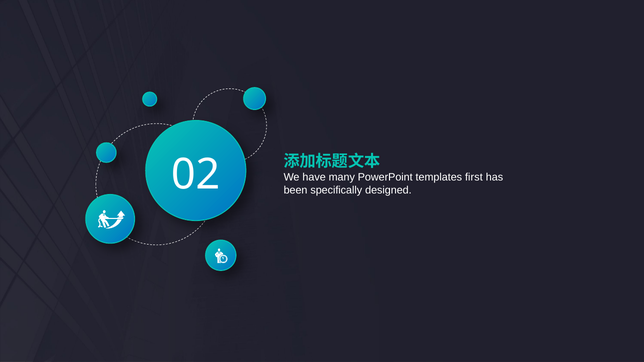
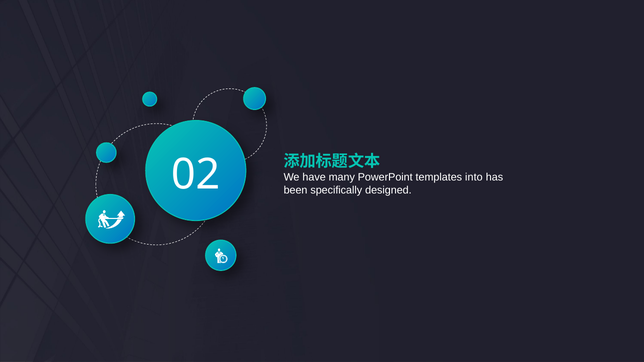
first: first -> into (474, 177)
